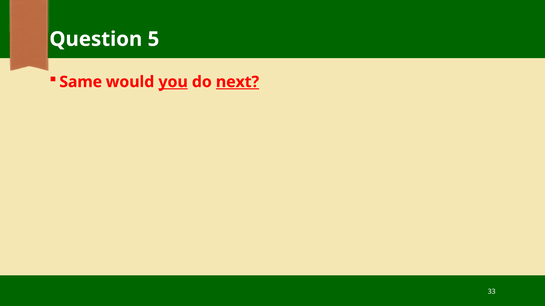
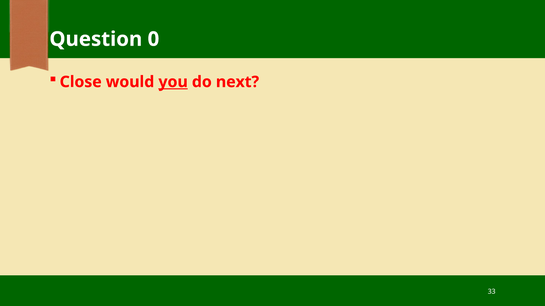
5: 5 -> 0 (153, 39)
Same: Same -> Close (81, 82)
next underline: present -> none (238, 82)
